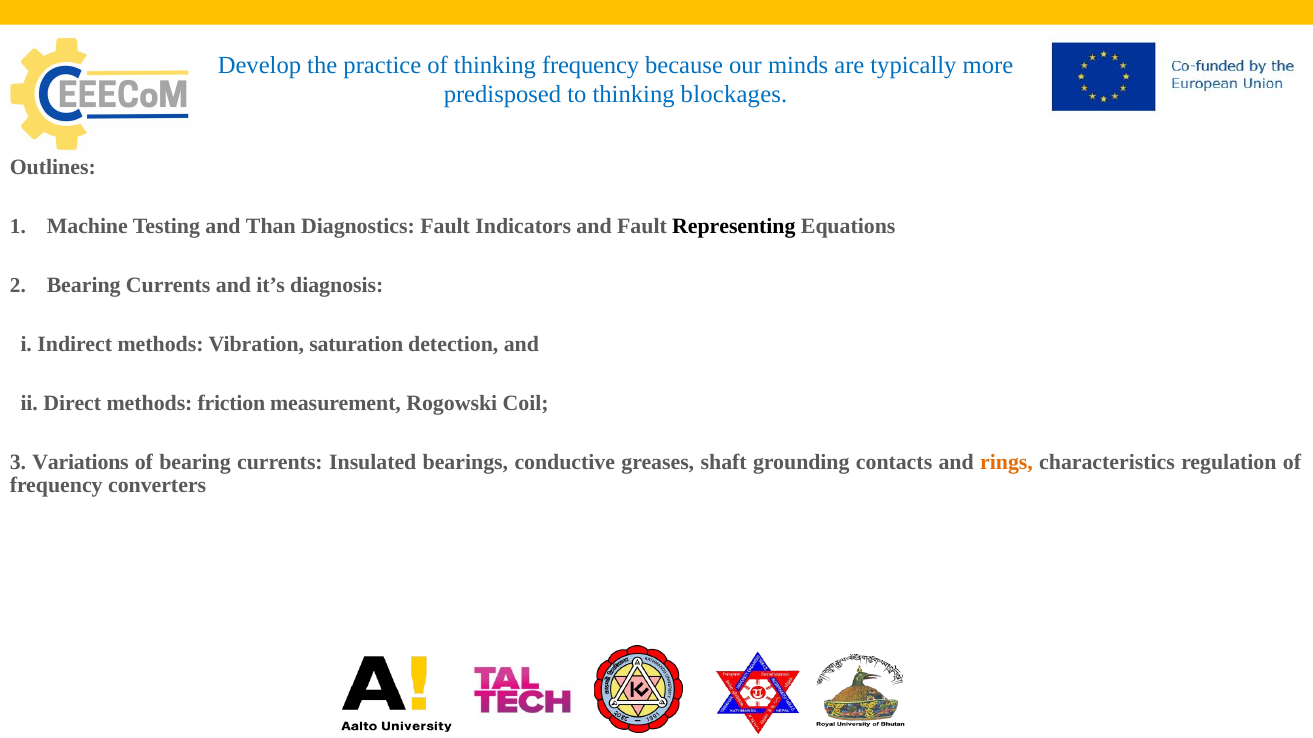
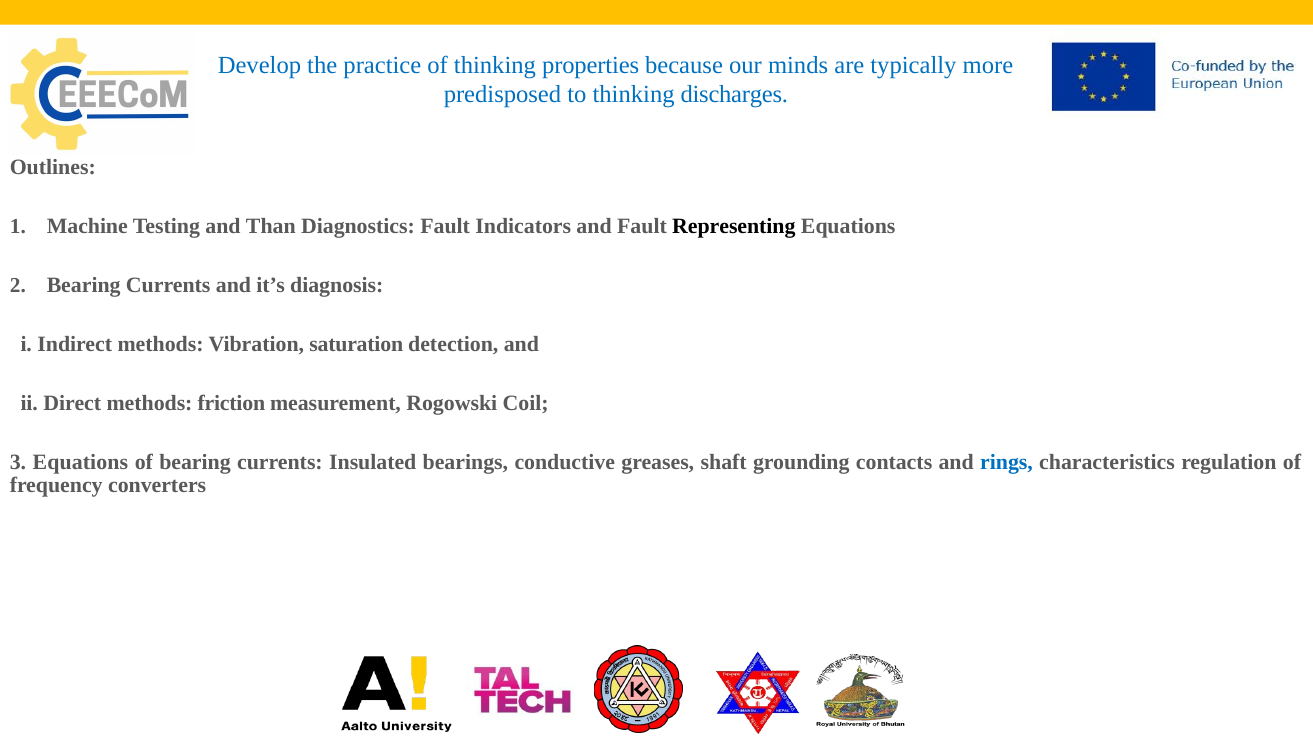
thinking frequency: frequency -> properties (591, 65)
blockages: blockages -> discharges (734, 95)
3 Variations: Variations -> Equations (80, 463)
rings colour: orange -> blue (1007, 463)
